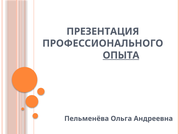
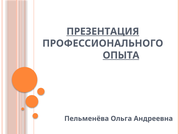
ПРЕЗЕНТАЦИЯ underline: none -> present (103, 32)
